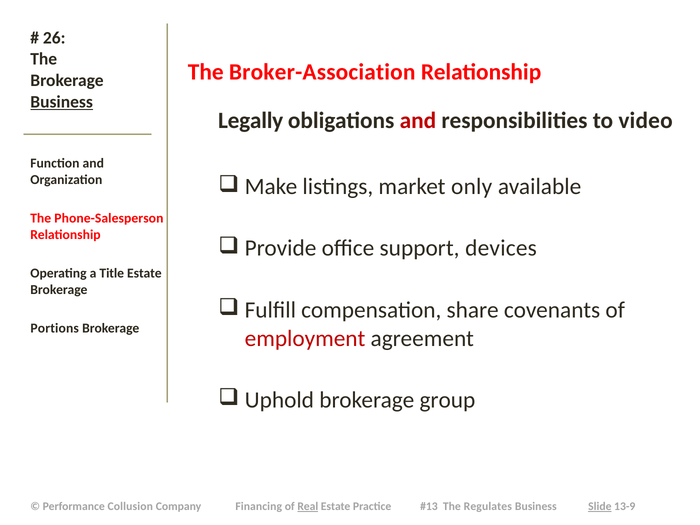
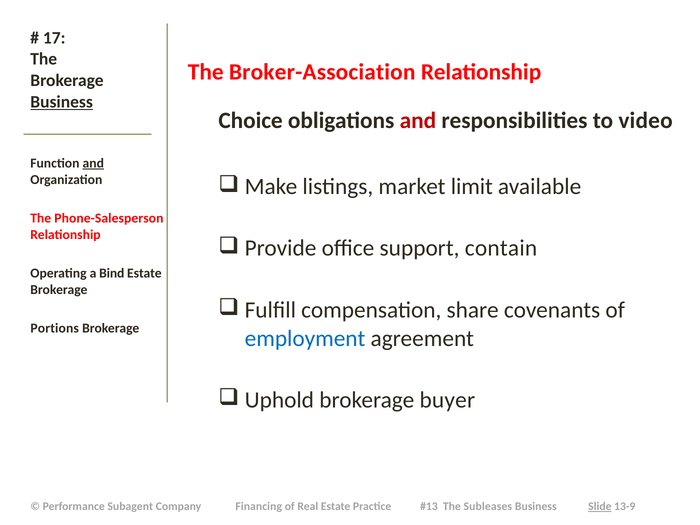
26: 26 -> 17 (54, 38)
Legally: Legally -> Choice (251, 120)
and underline: none -> present (93, 163)
only: only -> limit (472, 187)
devices: devices -> contain (501, 248)
Title: Title -> Bind (112, 273)
employment colour: red -> blue (305, 338)
group: group -> buyer (447, 400)
Collusion: Collusion -> Subagent (130, 507)
Real underline: present -> none (308, 507)
Regulates: Regulates -> Subleases (488, 507)
